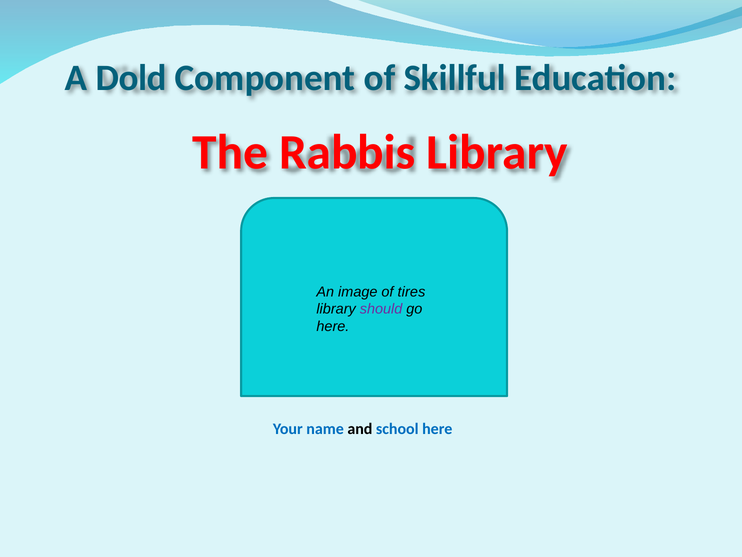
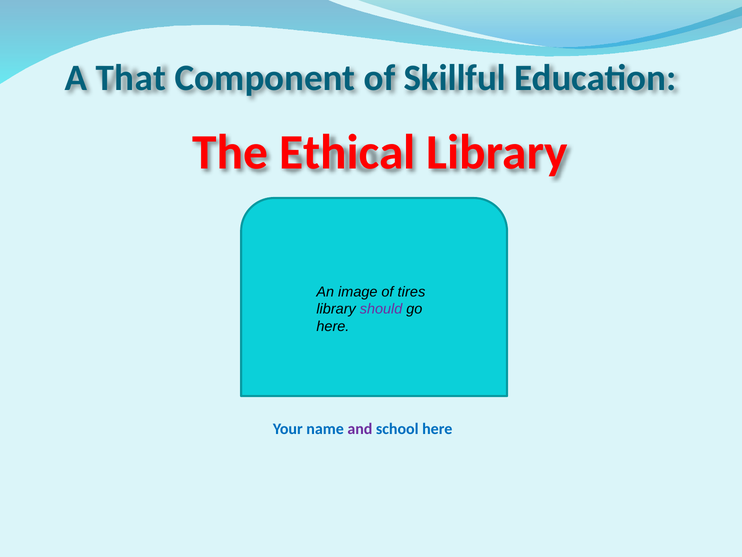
Dold: Dold -> That (131, 78)
Rabbis: Rabbis -> Ethical (347, 152)
and colour: black -> purple (360, 429)
